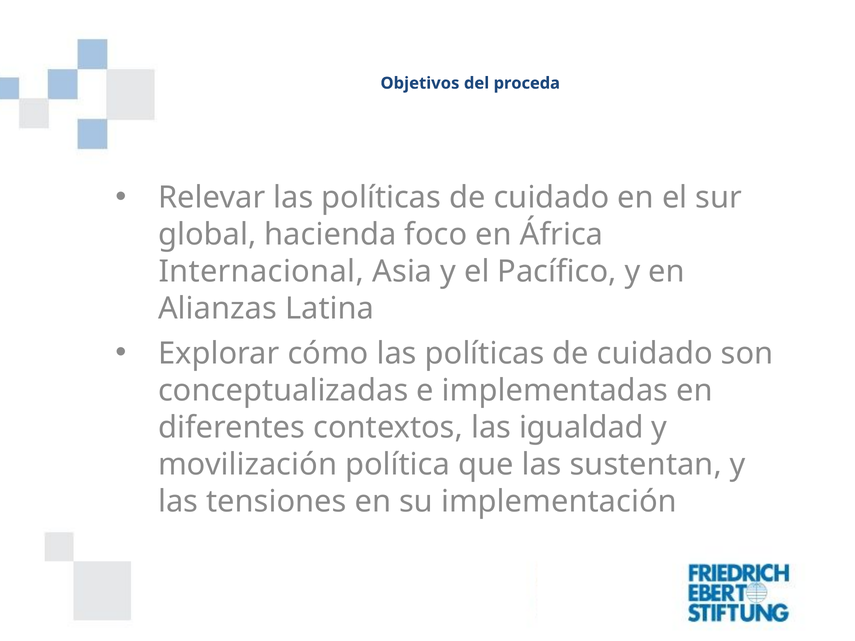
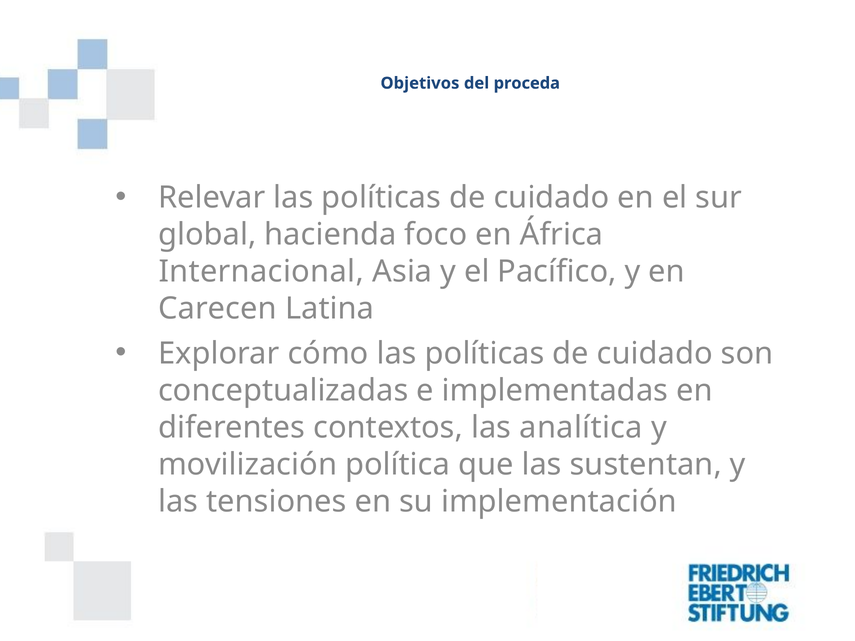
Alianzas: Alianzas -> Carecen (218, 309)
igualdad: igualdad -> analítica (581, 428)
